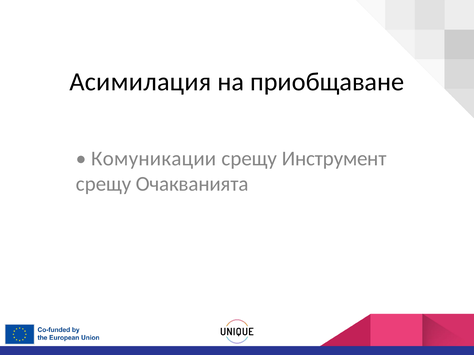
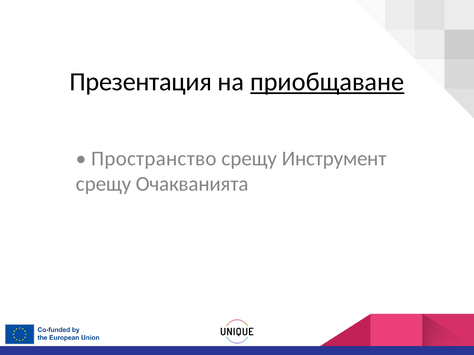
Асимилация: Асимилация -> Презентация (141, 82)
приобщаване underline: none -> present (327, 82)
Комуникации: Комуникации -> Пространство (154, 159)
